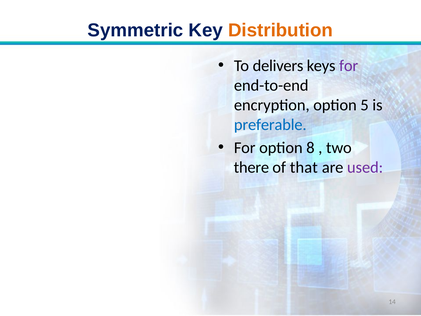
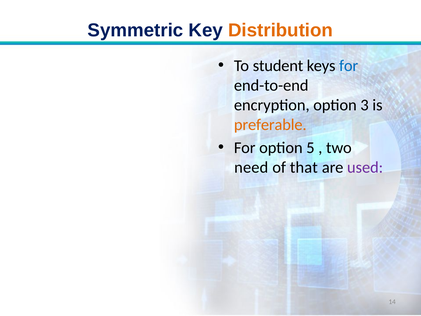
delivers: delivers -> student (278, 66)
for colour: purple -> blue (349, 66)
5: 5 -> 3 (365, 105)
preferable colour: blue -> orange (270, 125)
8: 8 -> 5 (310, 148)
there: there -> need (251, 167)
